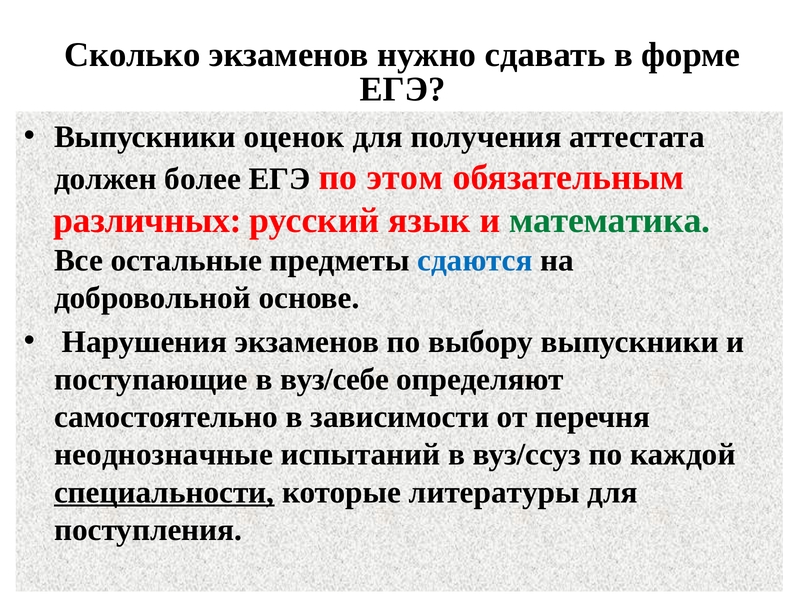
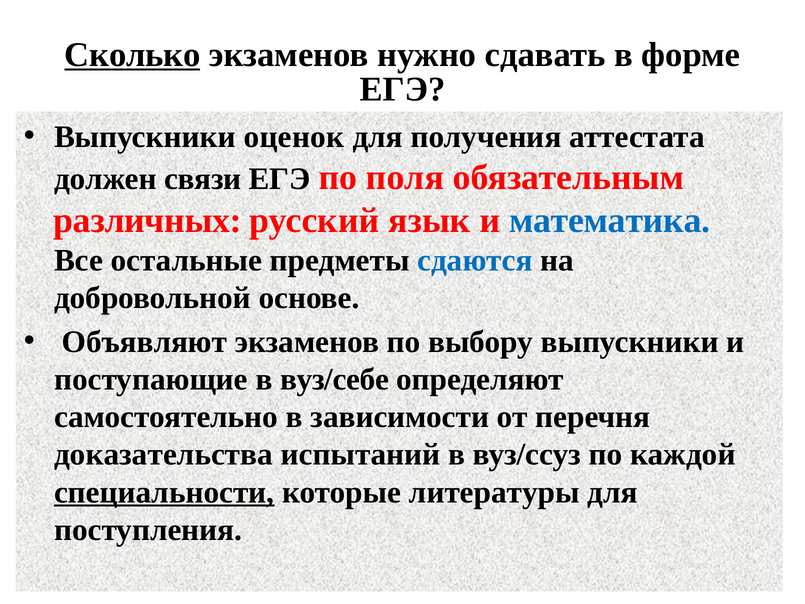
Сколько underline: none -> present (132, 55)
более: более -> связи (203, 179)
этом: этом -> поля (405, 177)
математика colour: green -> blue (610, 220)
Нарушения: Нарушения -> Объявляют (144, 342)
неоднозначные: неоднозначные -> доказательства (164, 454)
